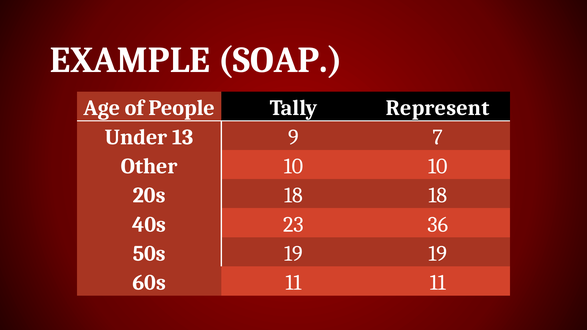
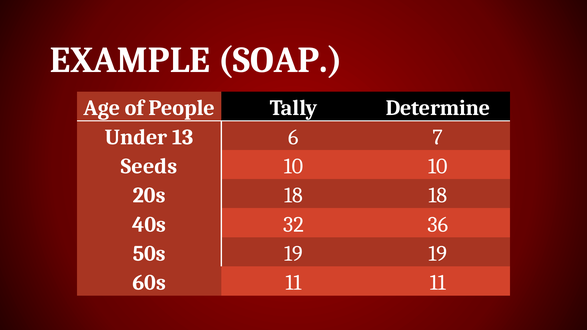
Represent: Represent -> Determine (438, 108)
9: 9 -> 6 (293, 137)
Other: Other -> Seeds (149, 166)
23: 23 -> 32 (294, 225)
